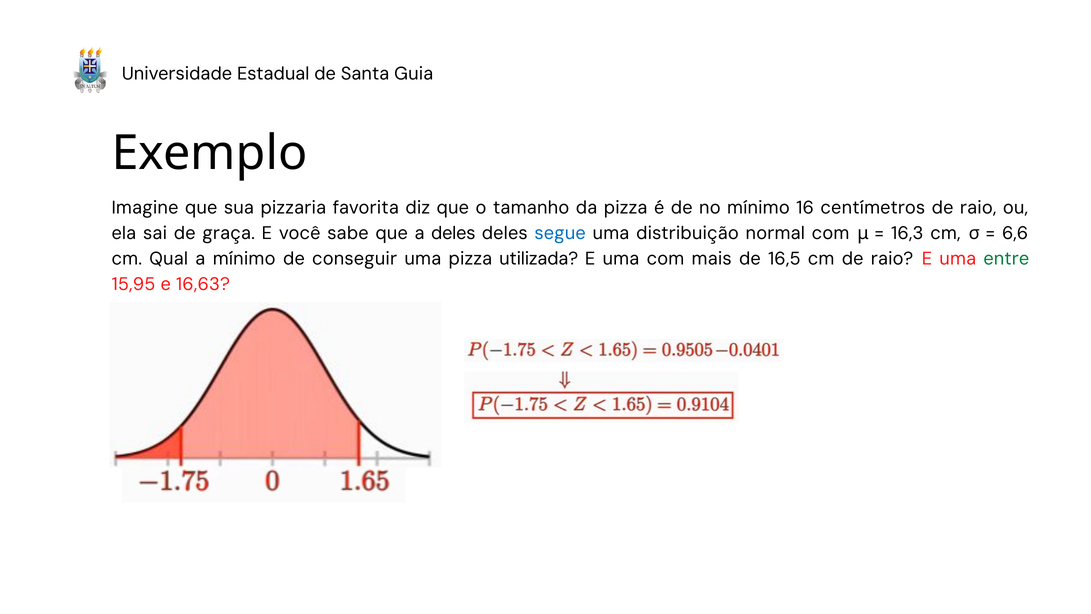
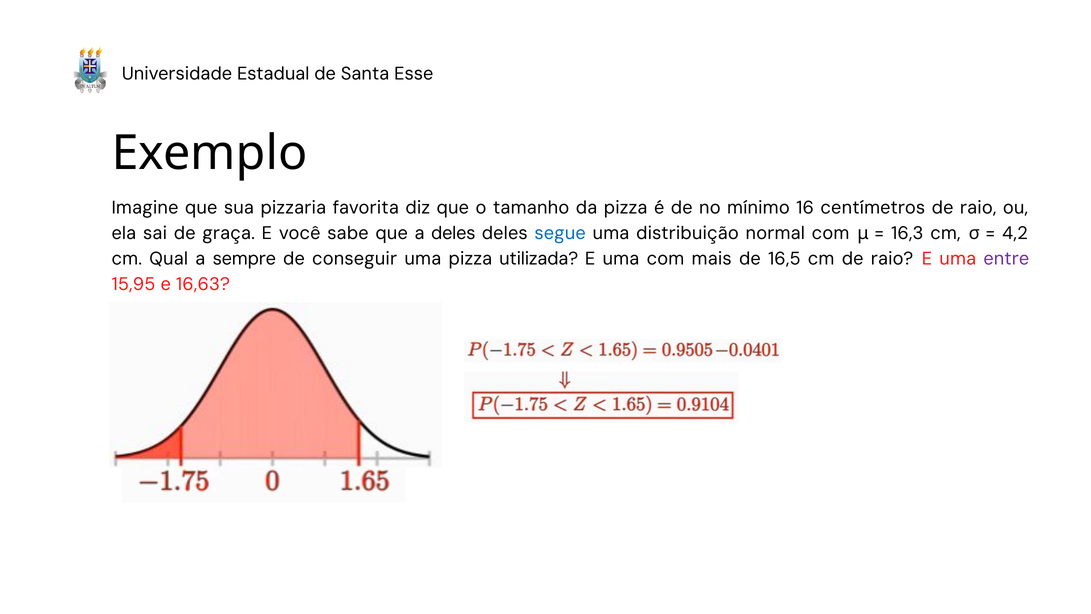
Guia: Guia -> Esse (414, 74)
6,6: 6,6 -> 4,2 (1015, 233)
a mínimo: mínimo -> sempre (244, 259)
entre colour: green -> purple (1006, 259)
